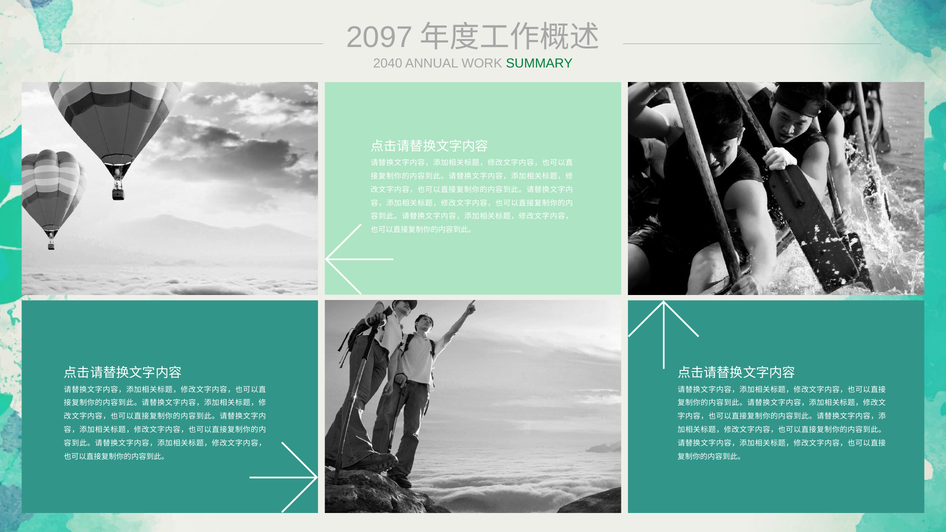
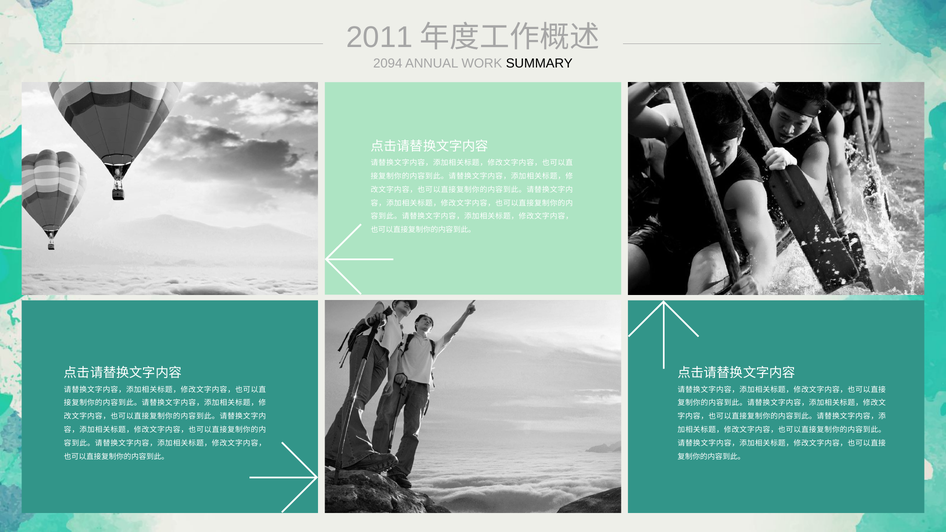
2097: 2097 -> 2011 (380, 37)
2040: 2040 -> 2094 (388, 63)
SUMMARY colour: green -> black (539, 63)
